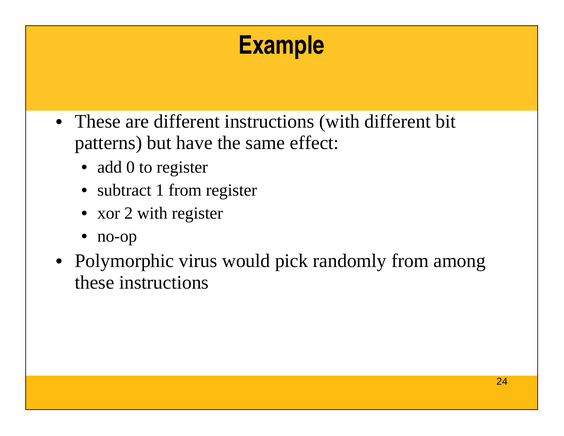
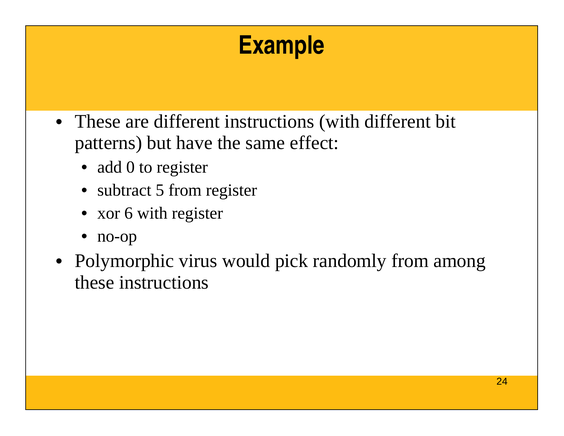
1: 1 -> 5 (160, 190)
2: 2 -> 6 (129, 213)
